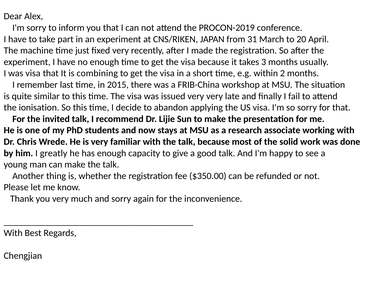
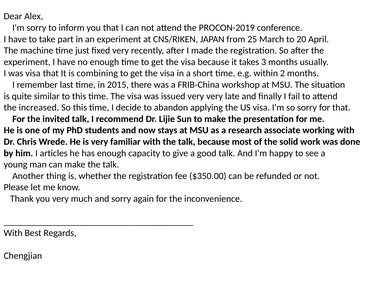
31: 31 -> 25 (252, 39)
ionisation: ionisation -> increased (39, 108)
greatly: greatly -> articles (54, 154)
